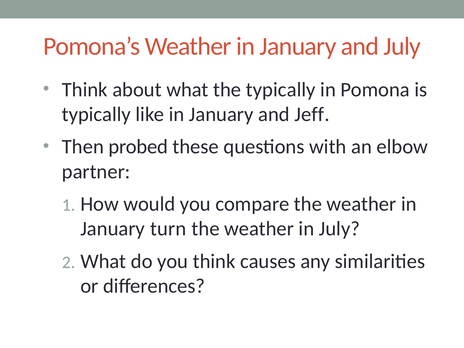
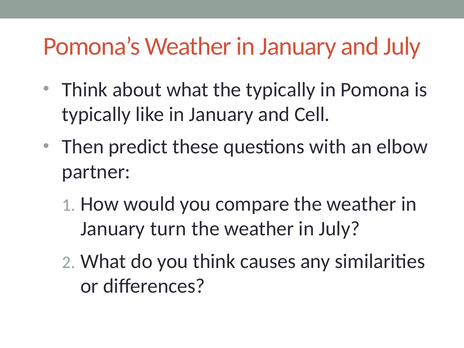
Jeff: Jeff -> Cell (312, 114)
probed: probed -> predict (138, 147)
